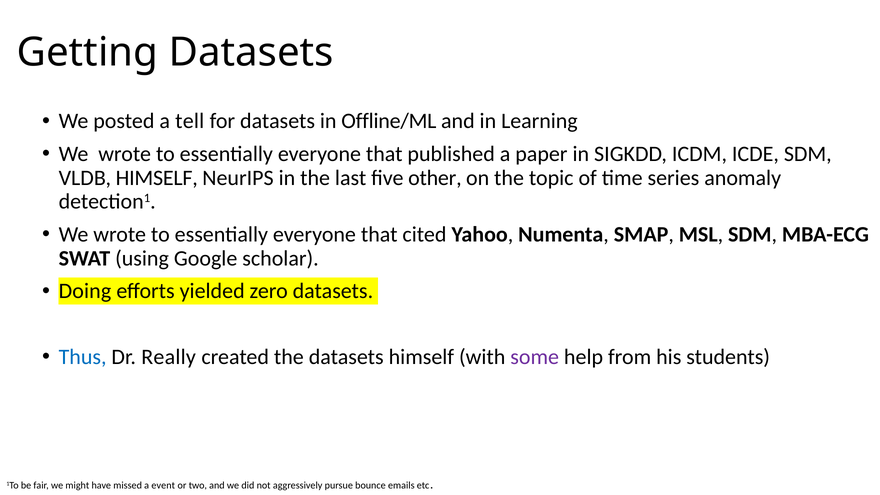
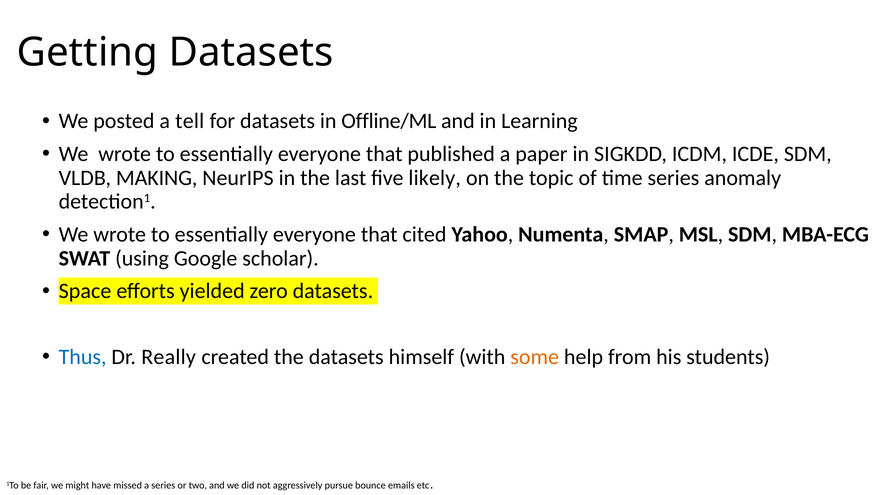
VLDB HIMSELF: HIMSELF -> MAKING (157, 178)
other: other -> likely (435, 178)
Doing: Doing -> Space (85, 291)
some colour: purple -> orange (535, 357)
a event: event -> series (163, 486)
